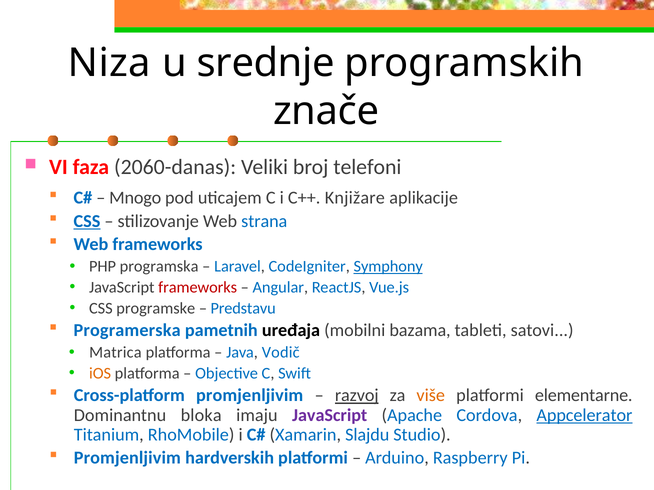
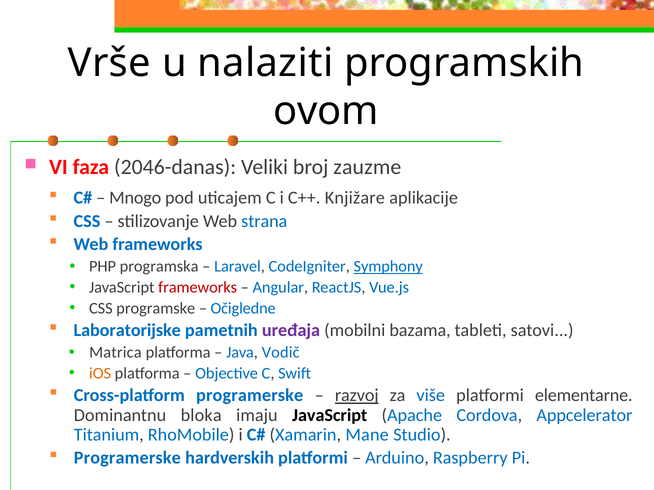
Niza: Niza -> Vrše (109, 63)
srednje: srednje -> nalaziti (265, 63)
znače: znače -> ovom (326, 111)
2060-danas: 2060-danas -> 2046-danas (175, 167)
telefoni: telefoni -> zauzme (367, 167)
CSS underline: present -> none (87, 221)
Predstavu: Predstavu -> Očigledne (243, 308)
Programerska: Programerska -> Laboratorijske (127, 331)
uređaja colour: black -> purple (291, 331)
Cross-platform promjenljivim: promjenljivim -> programerske (250, 396)
više colour: orange -> blue (431, 396)
JavaScript colour: purple -> black (330, 415)
Appcelerator underline: present -> none (584, 415)
Slajdu: Slajdu -> Mane (367, 435)
Promjenljivim: Promjenljivim -> Programerske (127, 458)
